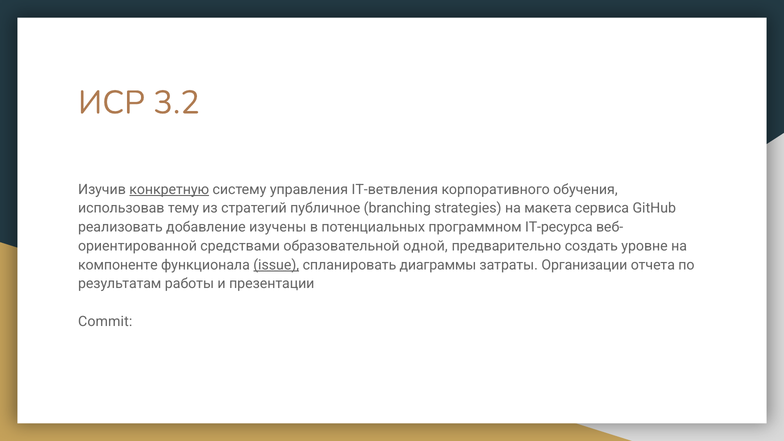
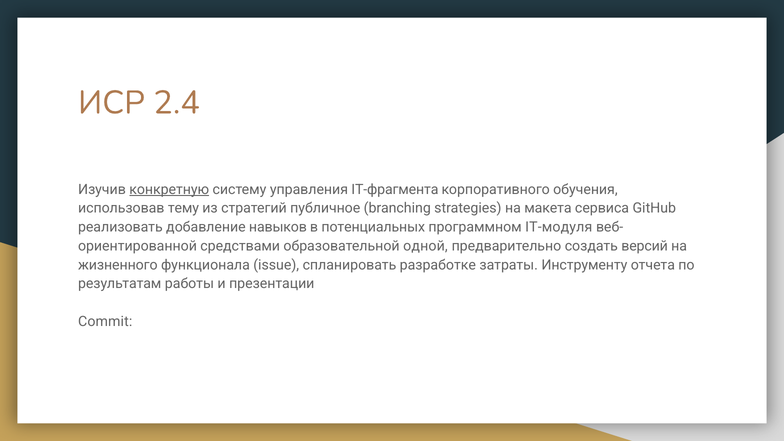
3.2: 3.2 -> 2.4 (177, 103)
IT-ветвления: IT-ветвления -> IT-фрагмента (395, 189)
изучены: изучены -> навыков (278, 227)
IT-ресурса: IT-ресурса -> IT-модуля (559, 227)
уровне: уровне -> версий (645, 246)
компоненте: компоненте -> жизненного (118, 265)
issue underline: present -> none (276, 265)
диаграммы: диаграммы -> разработке (438, 265)
Организации: Организации -> Инструменту (584, 265)
